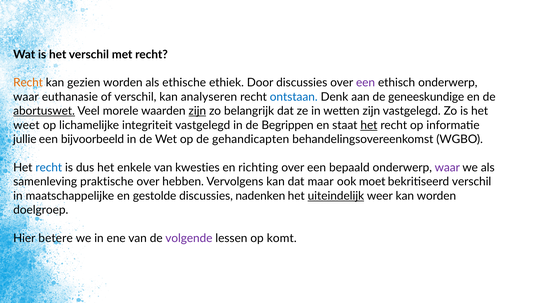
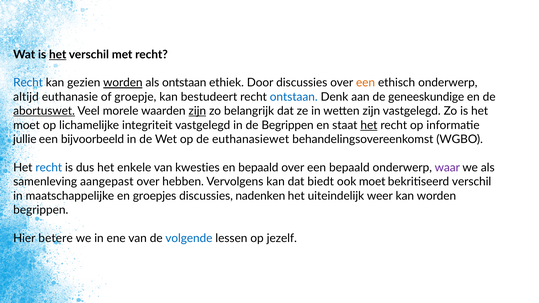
het underline: none -> present (58, 55)
Recht colour: orange -> blue (28, 83)
worden underline: none -> present (123, 83)
als ethische: ethische -> ontstaan (184, 83)
een colour: purple -> orange (366, 83)
waar: waar -> altijd (26, 97)
of verschil: verschil -> groepje (135, 97)
analyseren: analyseren -> bestudeert (209, 97)
weet: weet -> moet (27, 125)
gehandicapten: gehandicapten -> euthanasiewet (251, 139)
en richting: richting -> bepaald (258, 168)
praktische: praktische -> aangepast (107, 182)
maar: maar -> biedt (321, 182)
gestolde: gestolde -> groepjes (155, 196)
uiteindelijk underline: present -> none (336, 196)
doelgroep: doelgroep -> begrippen (41, 210)
volgende colour: purple -> blue (189, 238)
komt: komt -> jezelf (282, 238)
